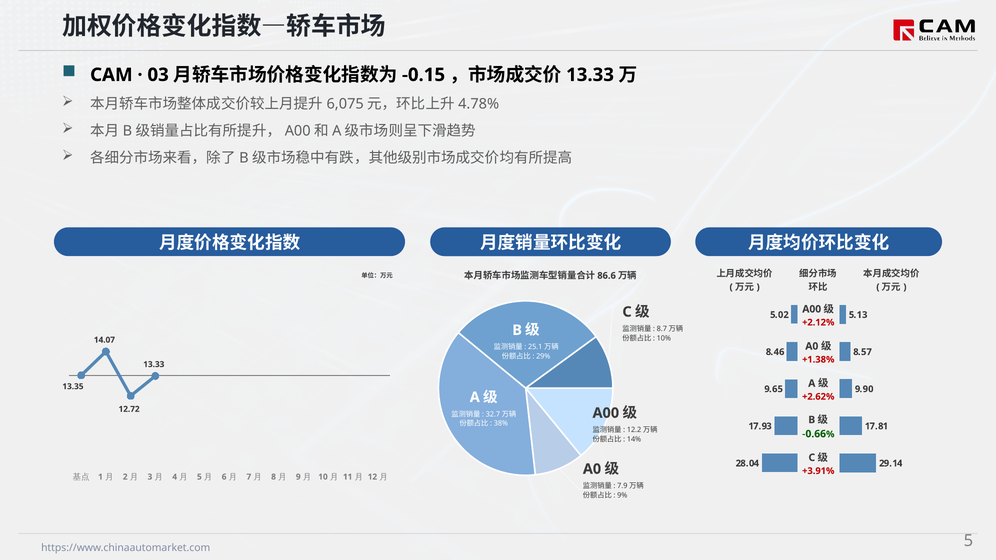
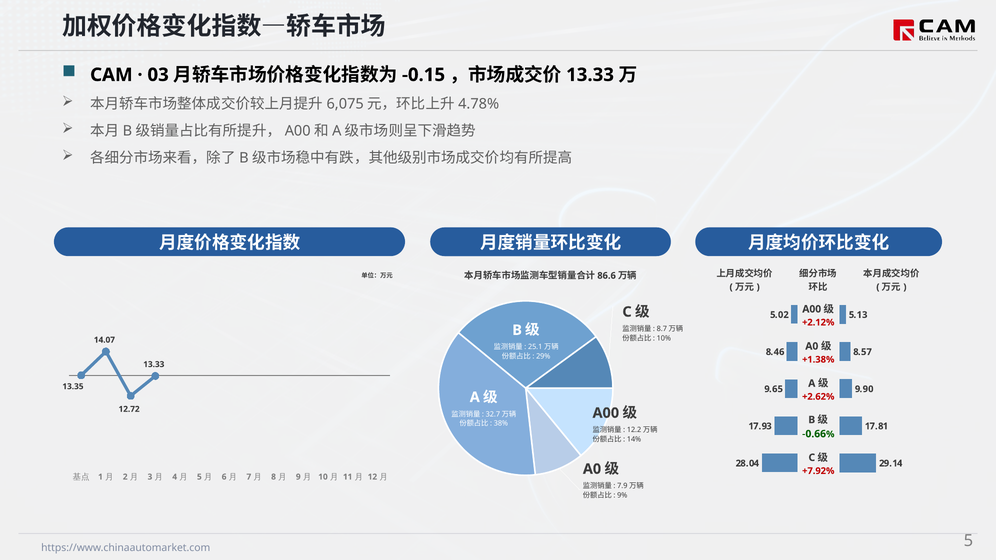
+3.91%: +3.91% -> +7.92% (818, 471)
